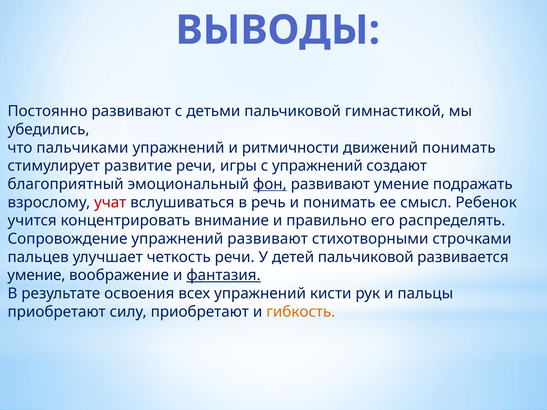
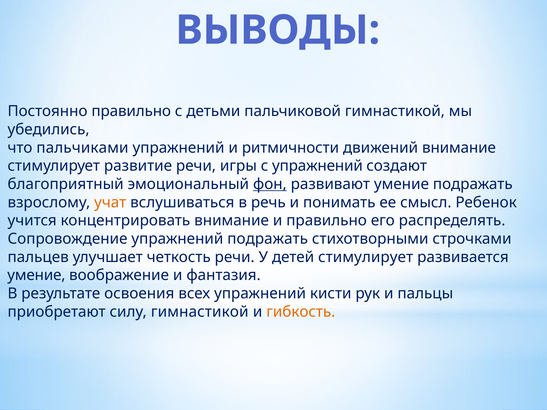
Постоянно развивают: развивают -> правильно (131, 111)
движений понимать: понимать -> внимание (459, 148)
учат colour: red -> orange (110, 203)
упражнений развивают: развивают -> подражать (268, 239)
детей пальчиковой: пальчиковой -> стимулирует (366, 257)
фантазия underline: present -> none (224, 275)
силу приобретают: приобретают -> гимнастикой (200, 312)
